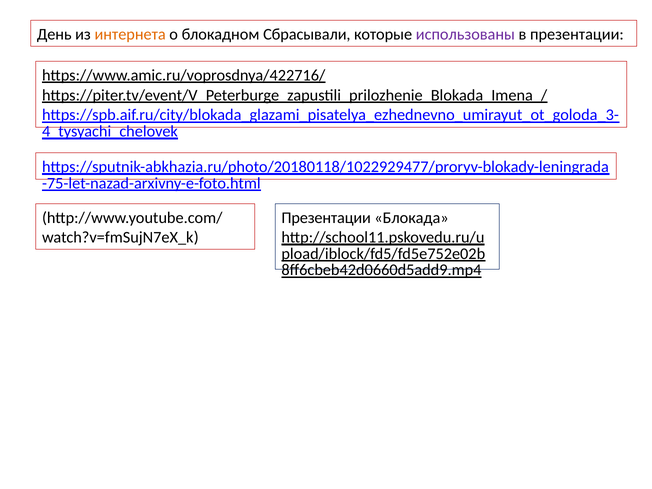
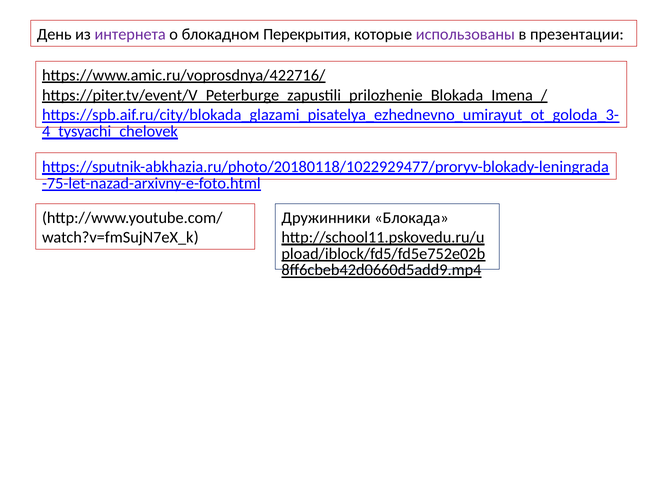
интернета colour: orange -> purple (130, 34)
Сбрасывали: Сбрасывали -> Перекрытия (307, 34)
Презентации: Презентации -> Дружинники (326, 218)
